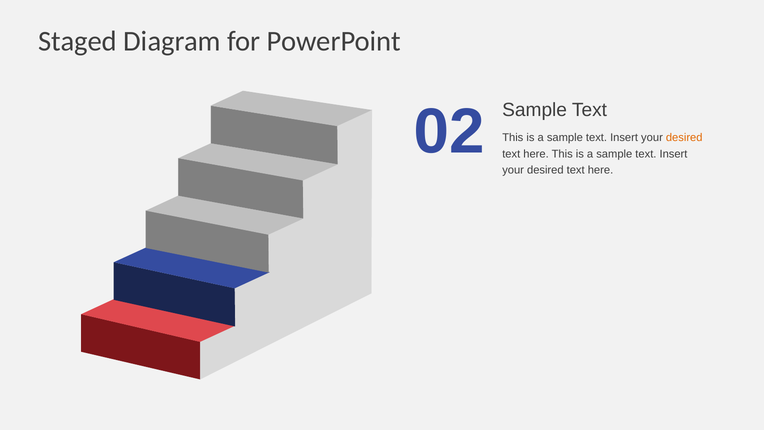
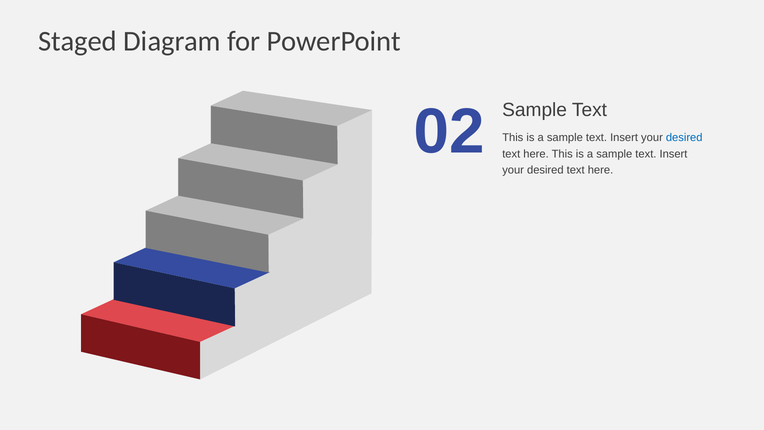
desired colour: orange -> blue (684, 138)
